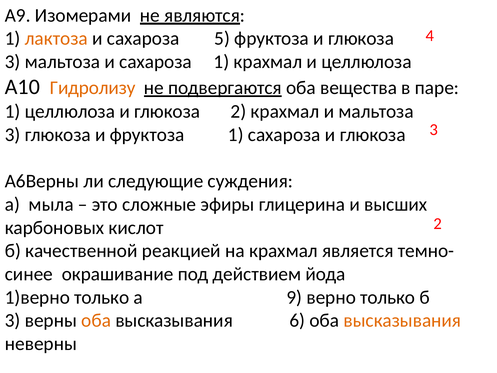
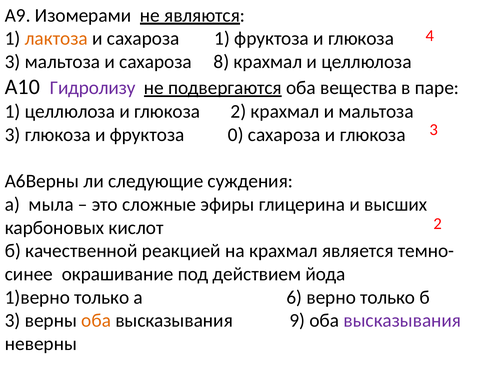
сахароза 5: 5 -> 1 (222, 39)
сахароза 1: 1 -> 8 (221, 62)
Гидролизу colour: orange -> purple (93, 88)
фруктоза 1: 1 -> 0 (236, 135)
9: 9 -> 6 (294, 297)
6: 6 -> 9 (297, 320)
высказывания colour: orange -> purple (402, 320)
